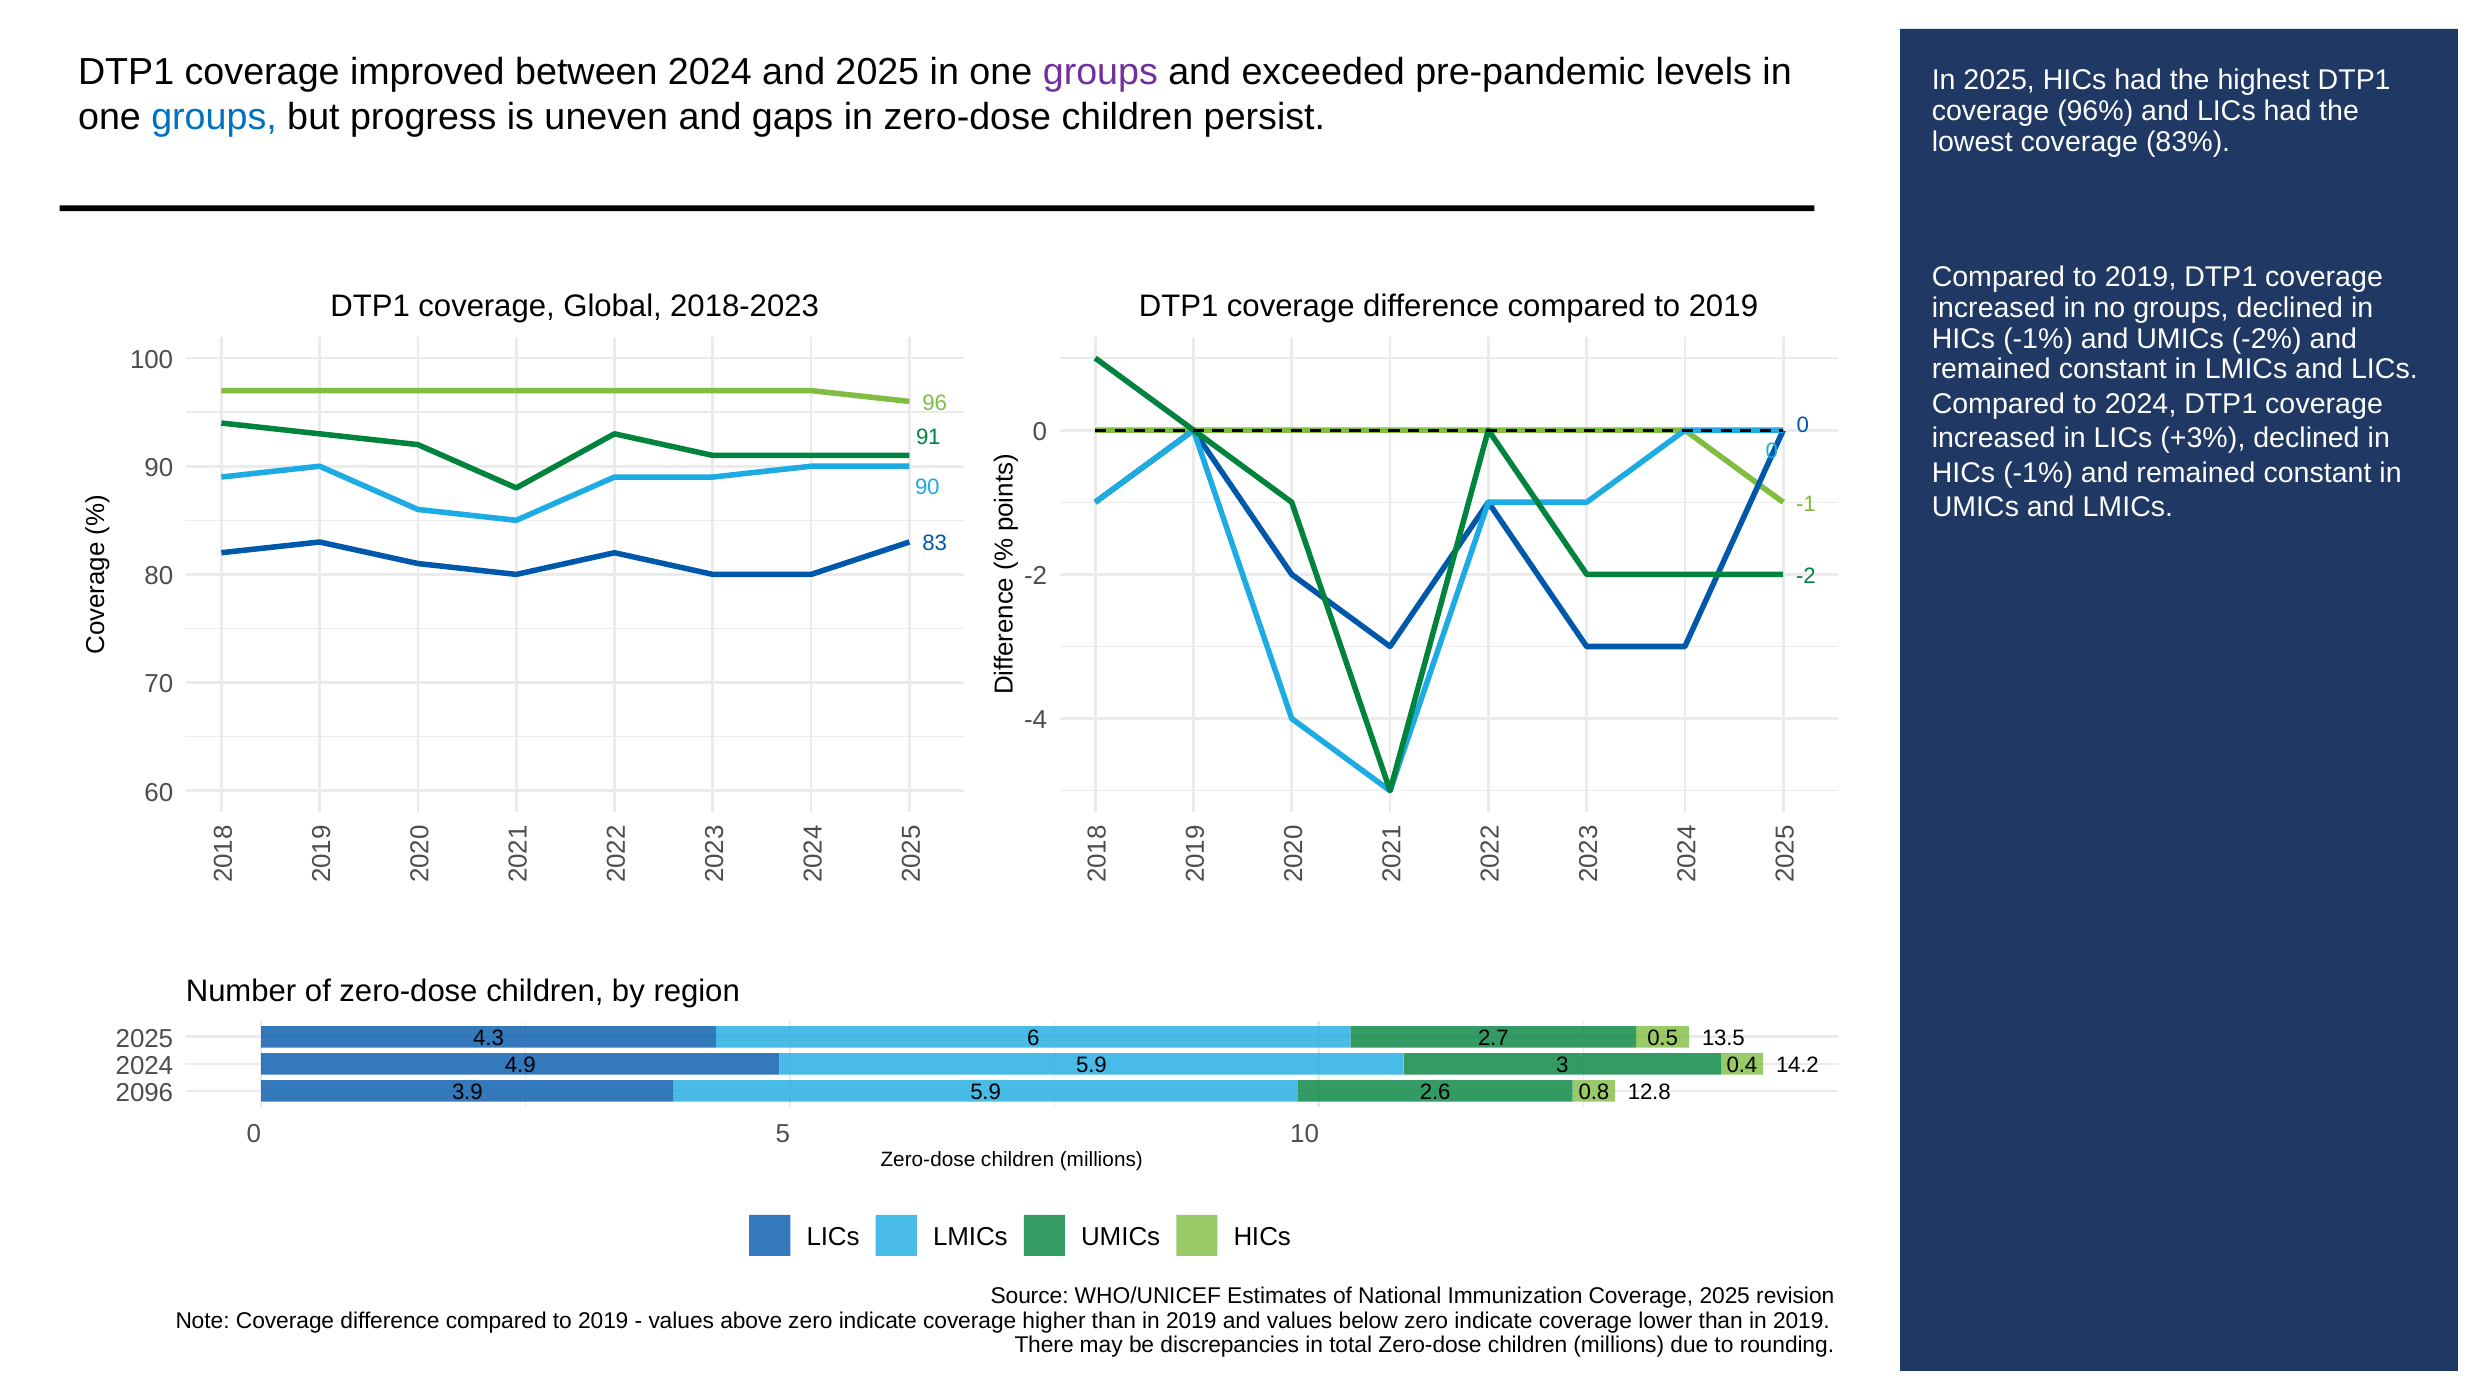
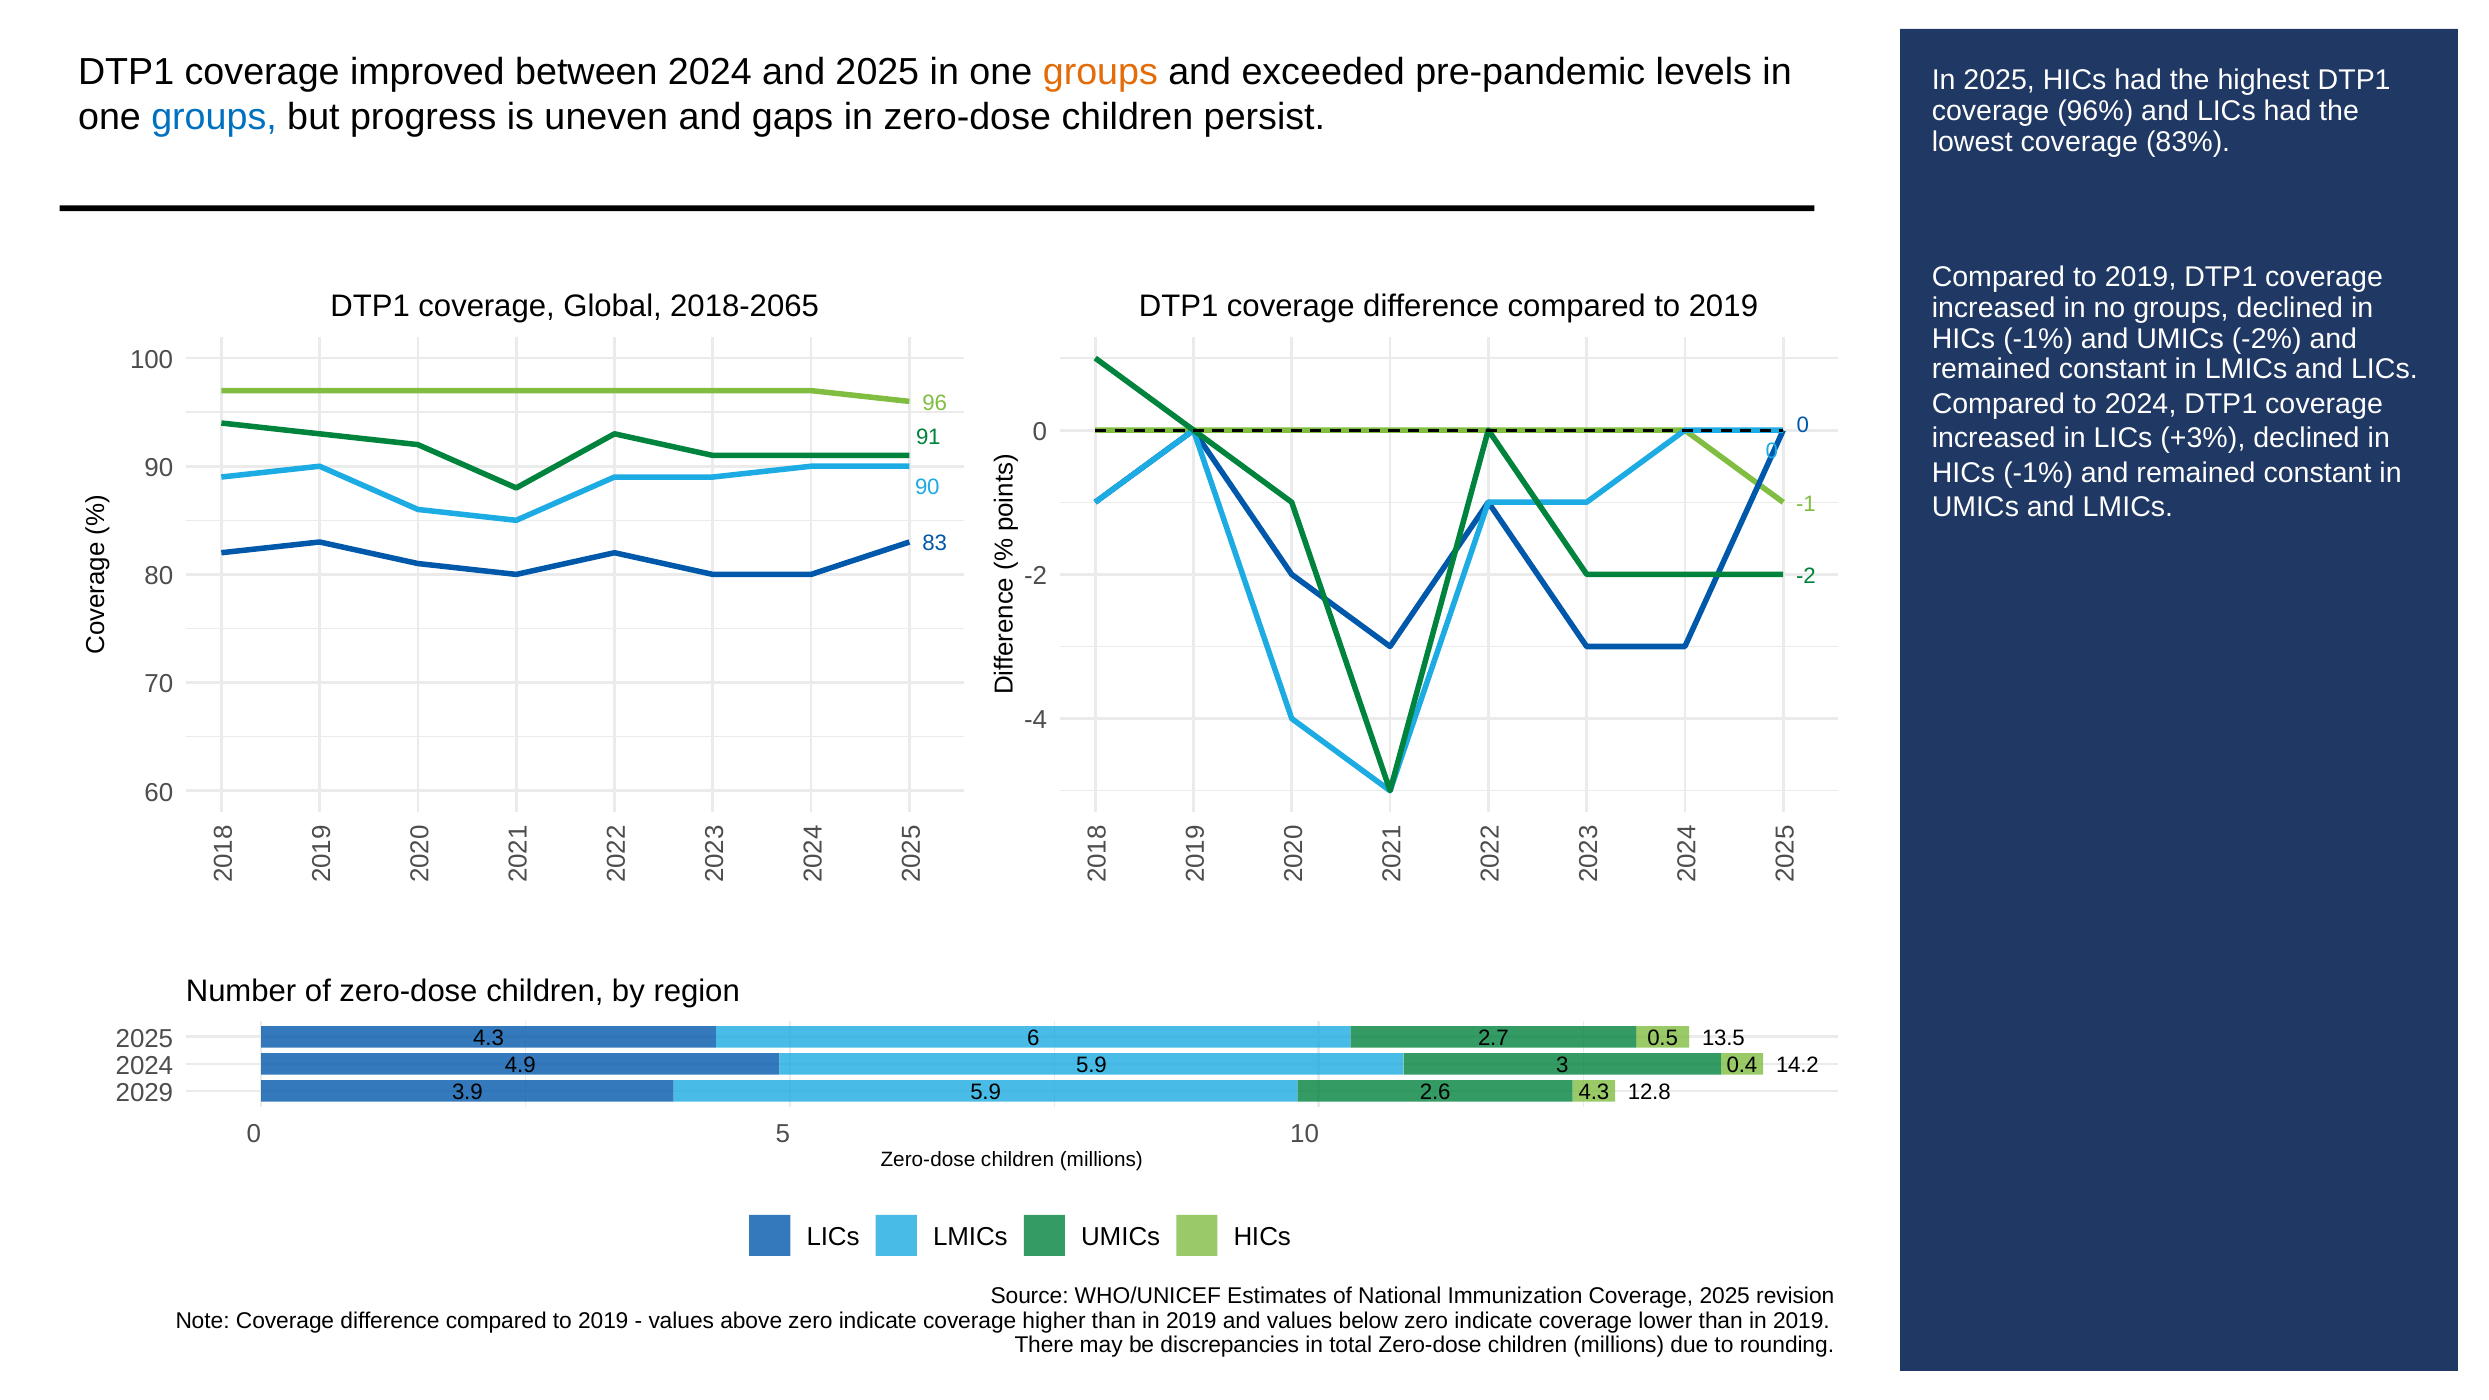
groups colour: purple -> orange (1100, 72)
2018-2023: 2018-2023 -> 2018-2065 (745, 307)
2096: 2096 -> 2029 (144, 1093)
0.8: 0.8 -> 4.3 (1594, 1093)
